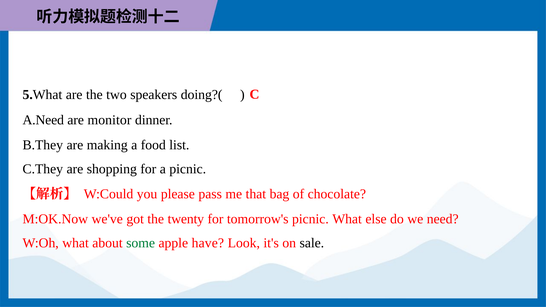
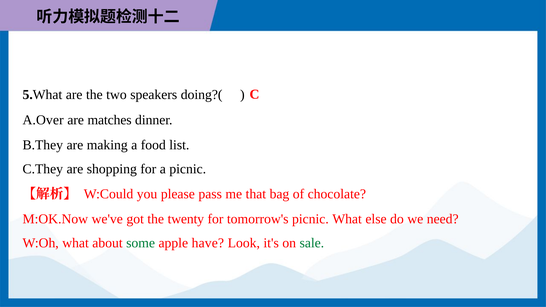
A.Need: A.Need -> A.Over (43, 120)
monitor: monitor -> matches (110, 120)
sale colour: black -> green (312, 243)
